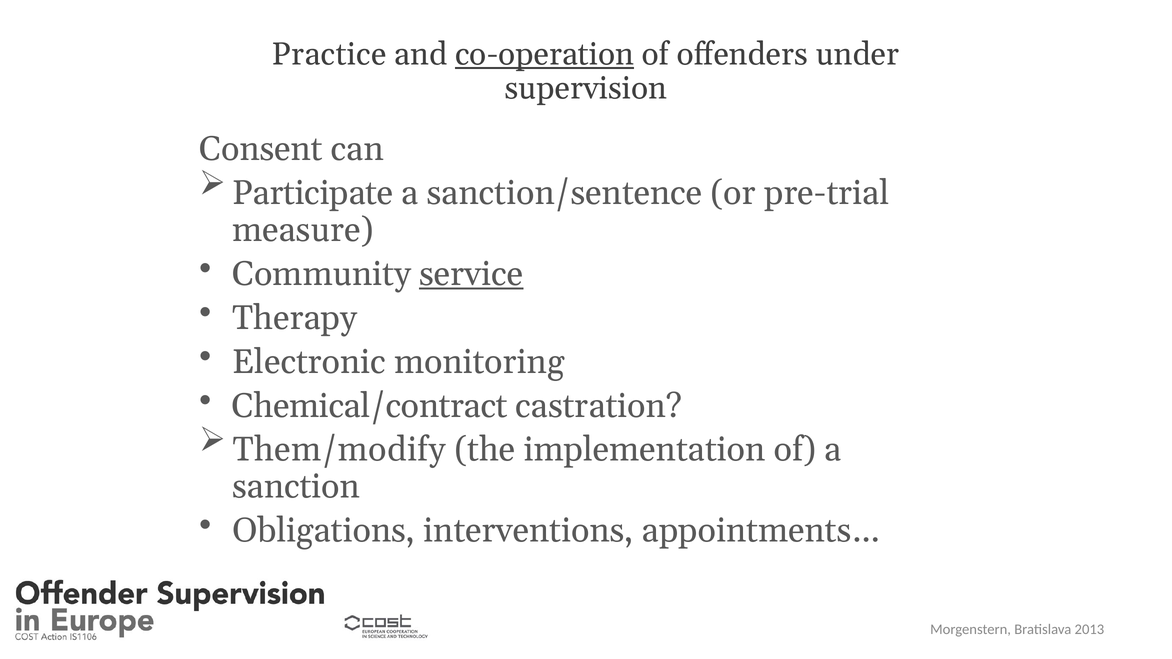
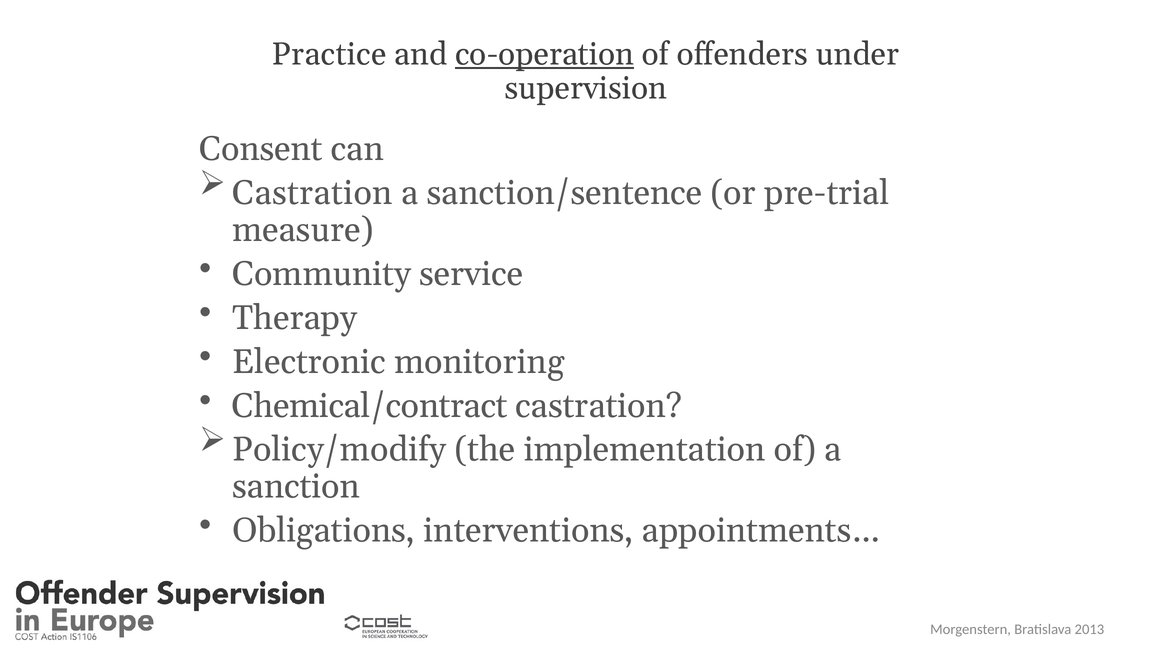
Participate: Participate -> Castration (312, 193)
service underline: present -> none (471, 274)
Them/modify: Them/modify -> Policy/modify (339, 450)
